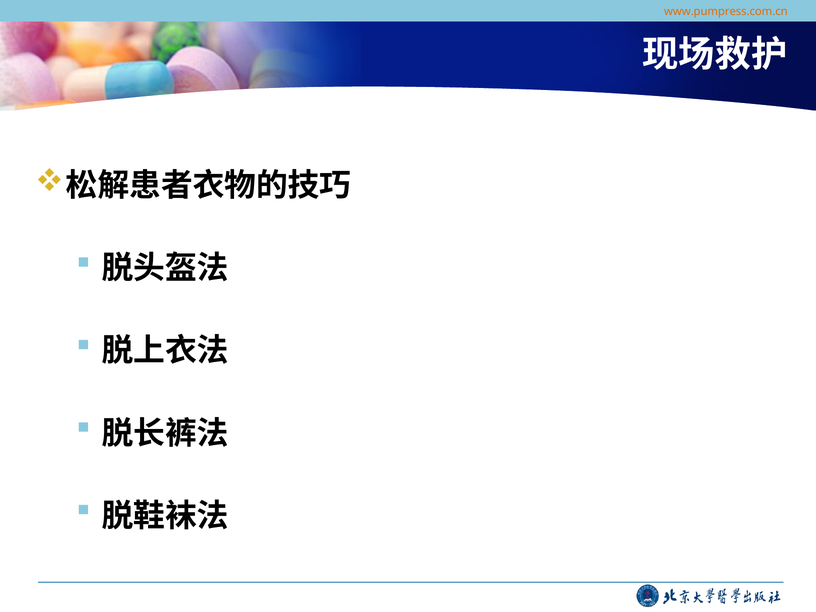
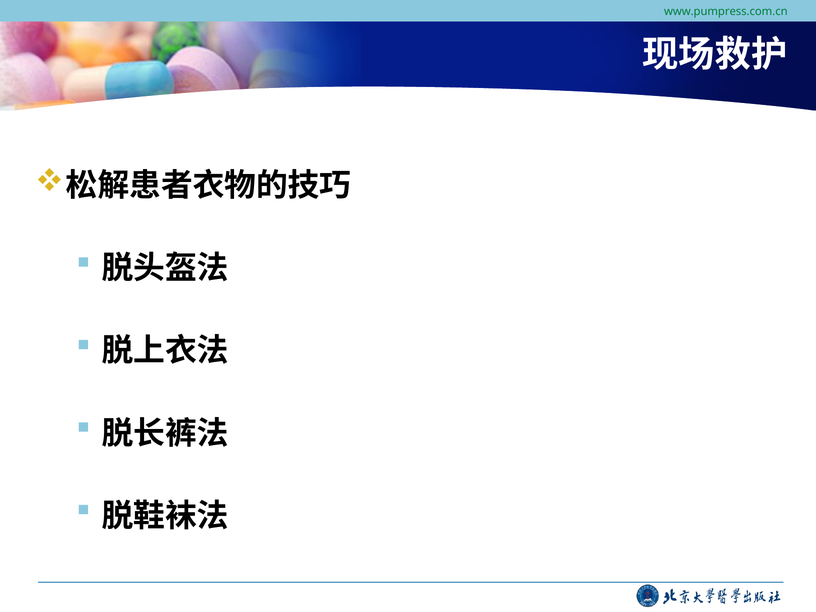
www.pumpress.com.cn colour: orange -> green (726, 12)
